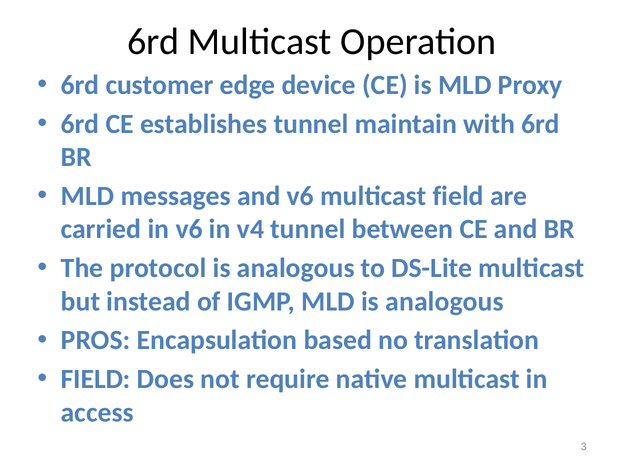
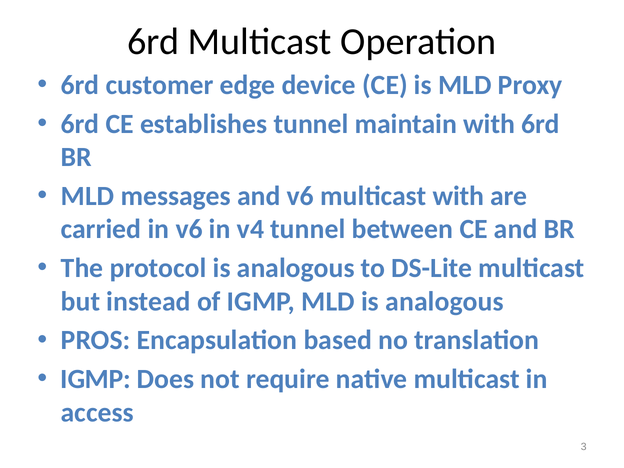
multicast field: field -> with (458, 196)
FIELD: FIELD -> IGMP (96, 379)
